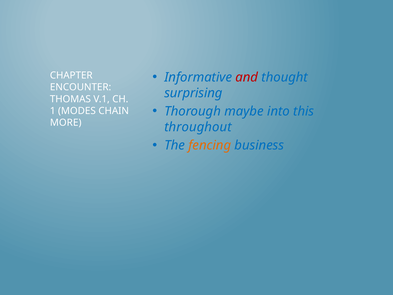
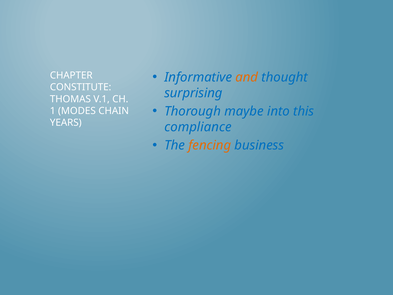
and colour: red -> orange (247, 77)
ENCOUNTER: ENCOUNTER -> CONSTITUTE (81, 87)
MORE: MORE -> YEARS (66, 123)
throughout: throughout -> compliance (198, 127)
